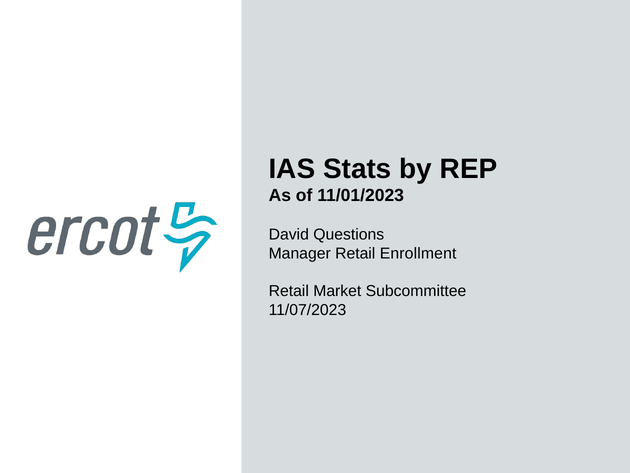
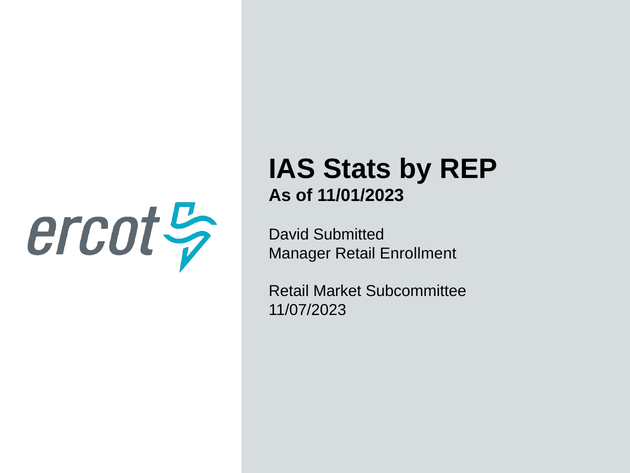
Questions: Questions -> Submitted (349, 234)
